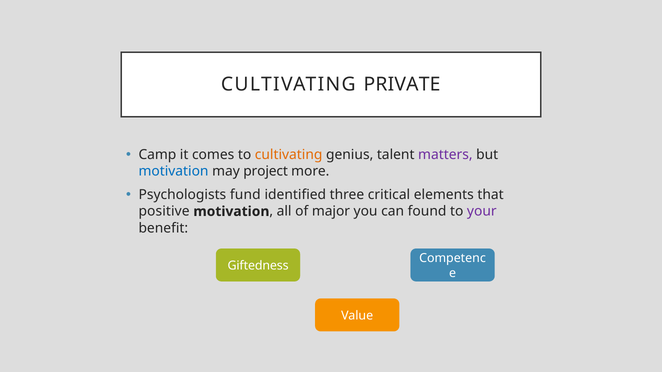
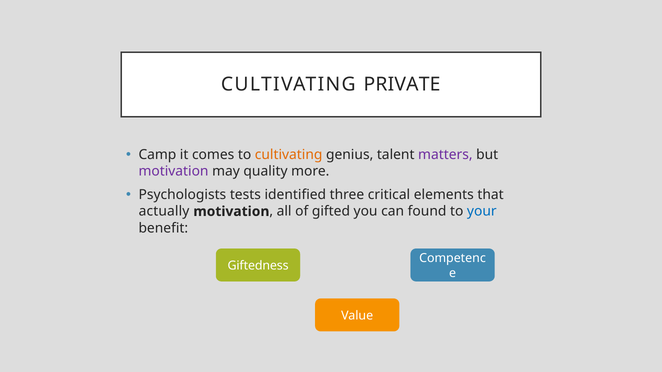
motivation colour: blue -> purple (174, 172)
project: project -> quality (266, 172)
fund: fund -> tests (245, 195)
positive: positive -> actually (164, 212)
major: major -> gifted (331, 212)
your colour: purple -> blue (482, 212)
